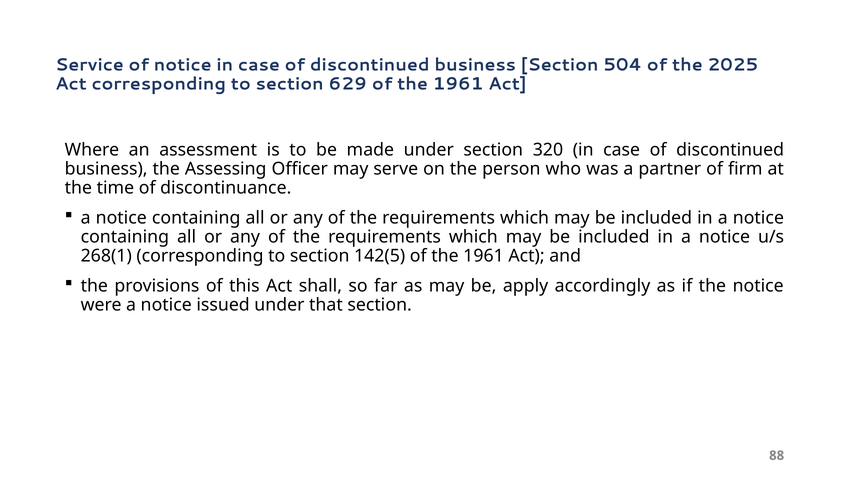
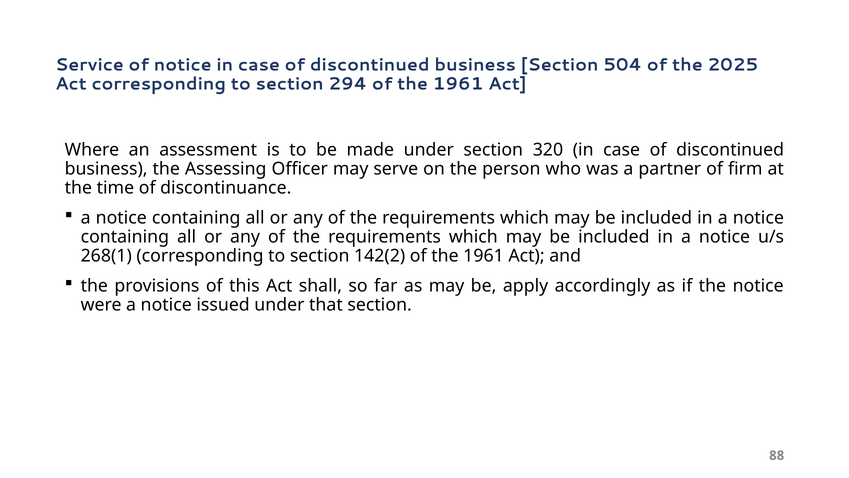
629: 629 -> 294 (348, 84)
142(5: 142(5 -> 142(2 (380, 256)
